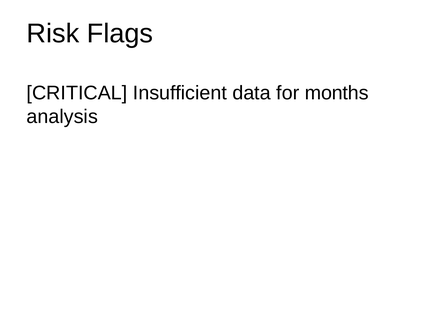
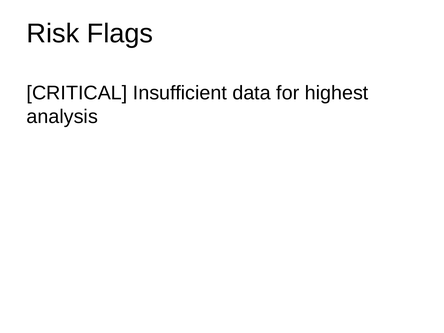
months: months -> highest (337, 93)
